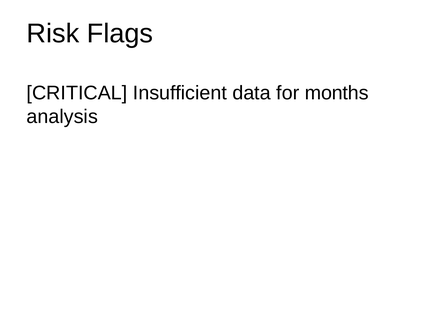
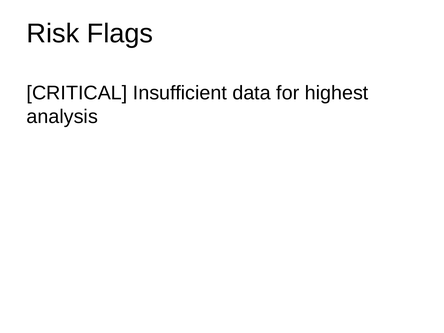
months: months -> highest (337, 93)
